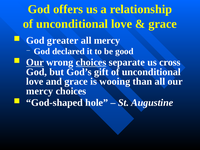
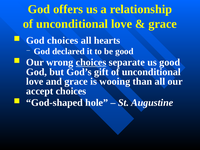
God greater: greater -> choices (63, 40)
all mercy: mercy -> hearts (107, 40)
Our underline: present -> none (35, 62)
us cross: cross -> good (170, 62)
mercy: mercy -> accept (40, 91)
